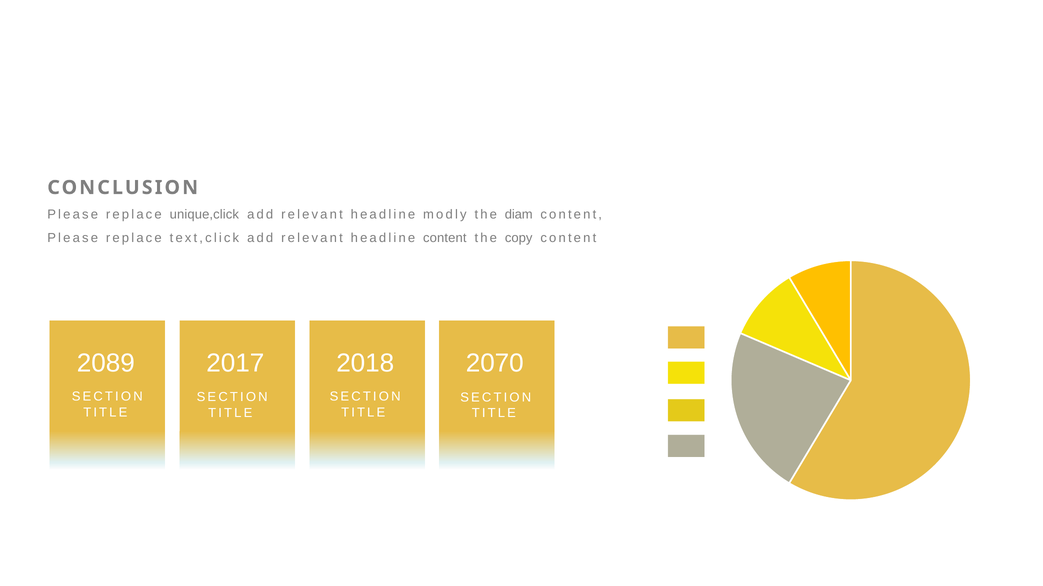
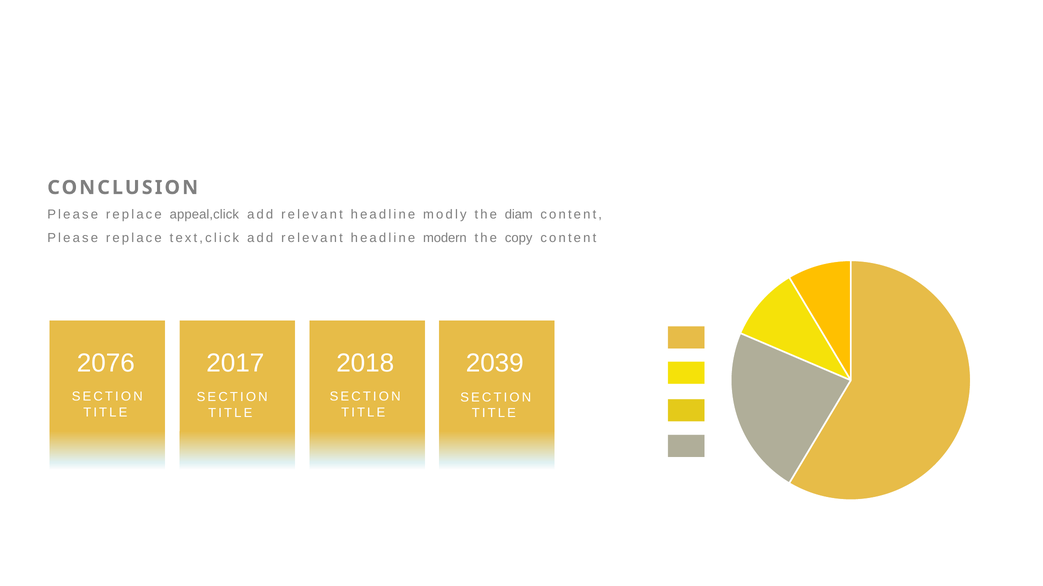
unique,click: unique,click -> appeal,click (204, 215)
headline content: content -> modern (445, 238)
2089: 2089 -> 2076 (106, 363)
2070: 2070 -> 2039 (495, 363)
